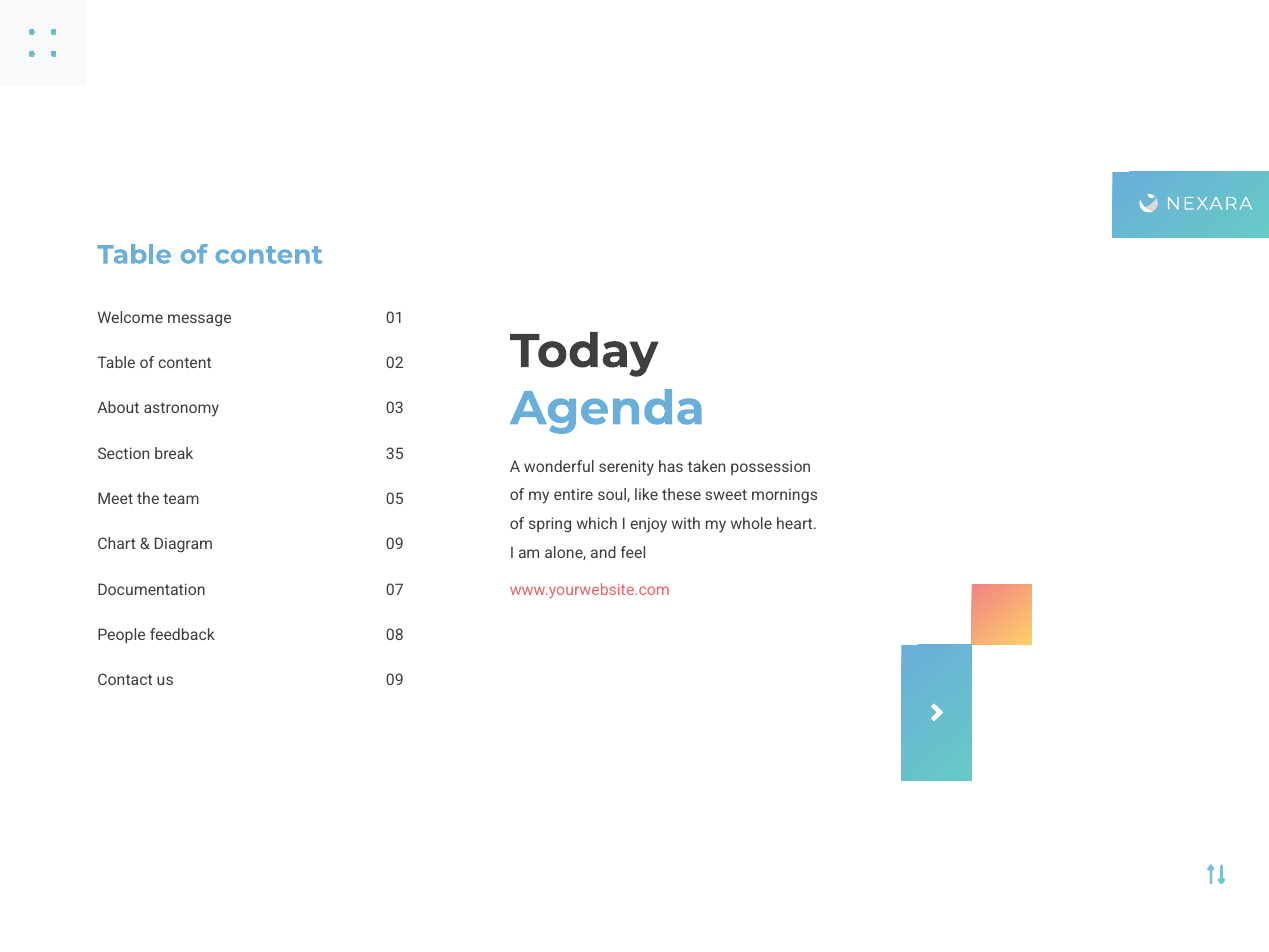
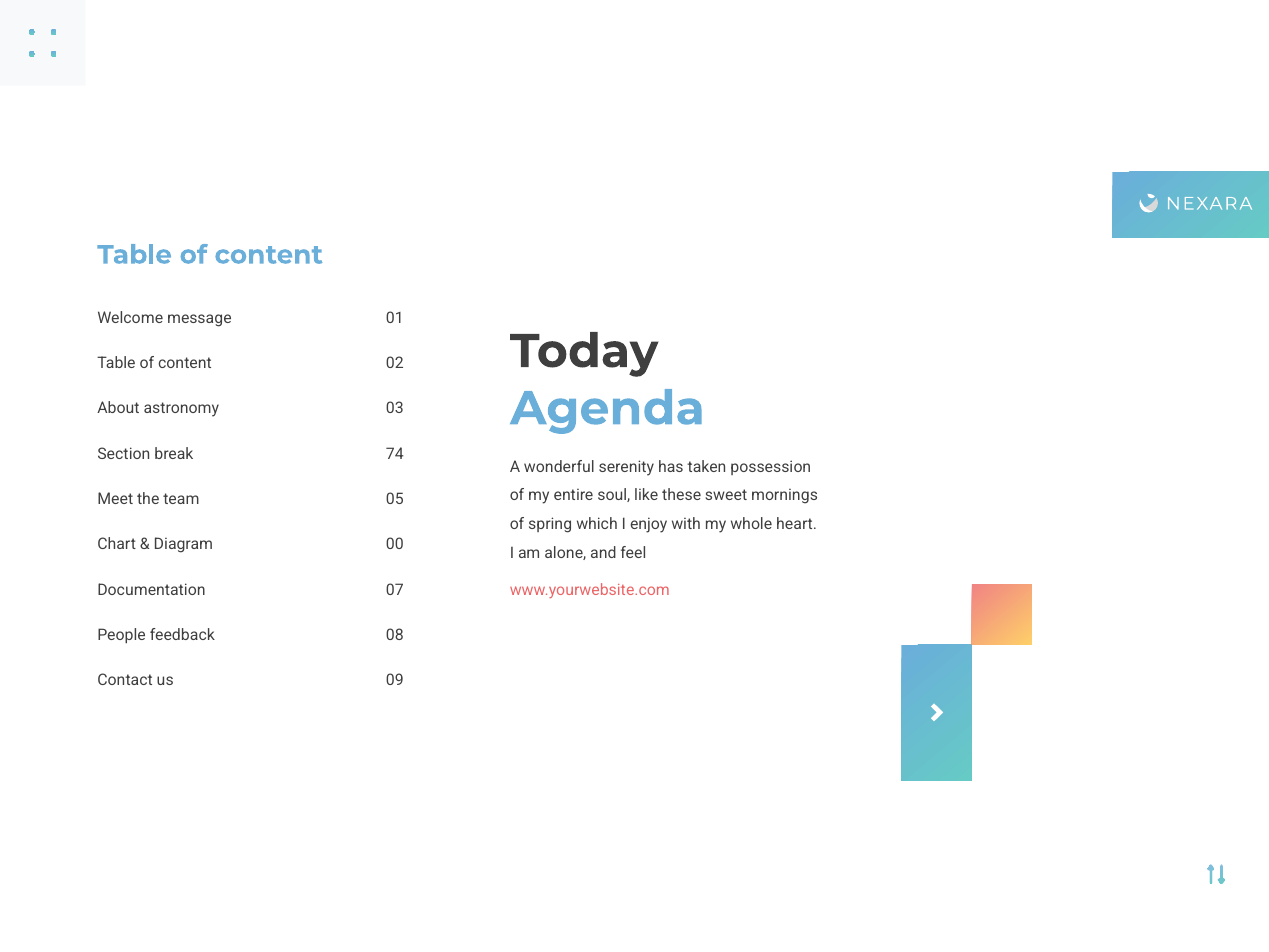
35: 35 -> 74 (395, 454)
Diagram 09: 09 -> 00 (395, 544)
